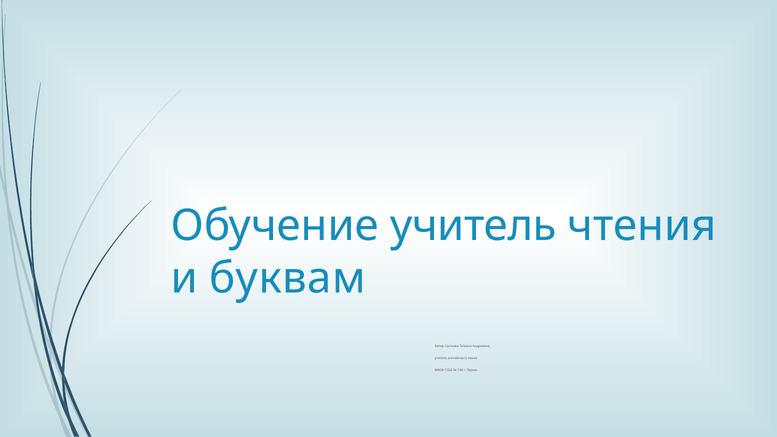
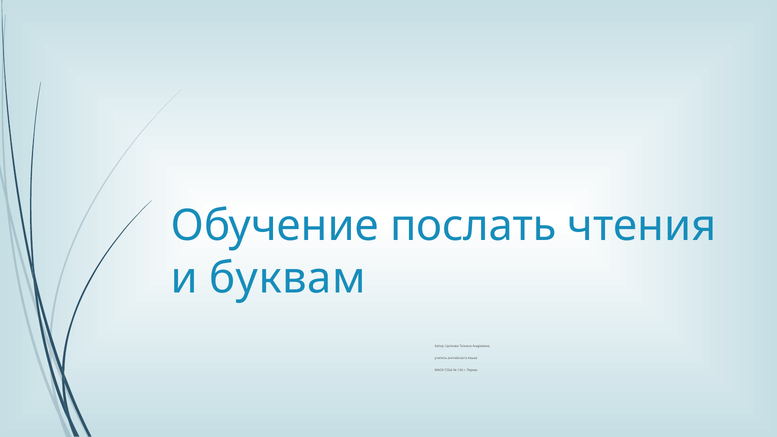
Обучение учитель: учитель -> послать (473, 226)
